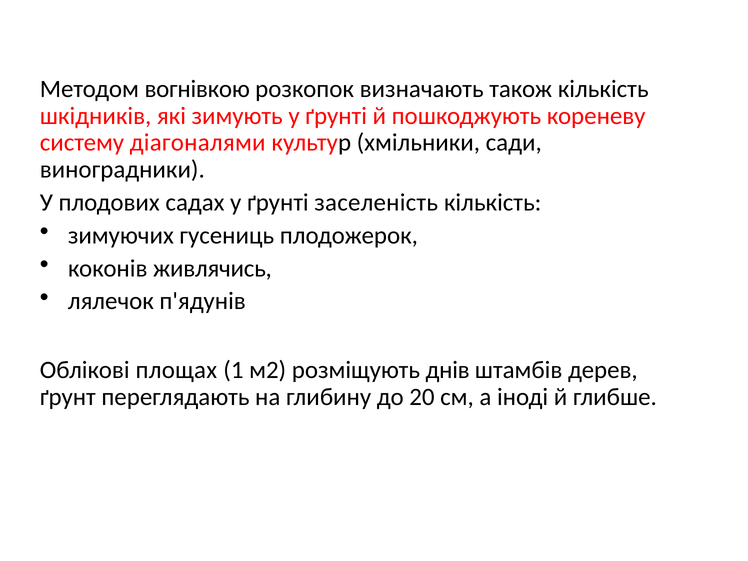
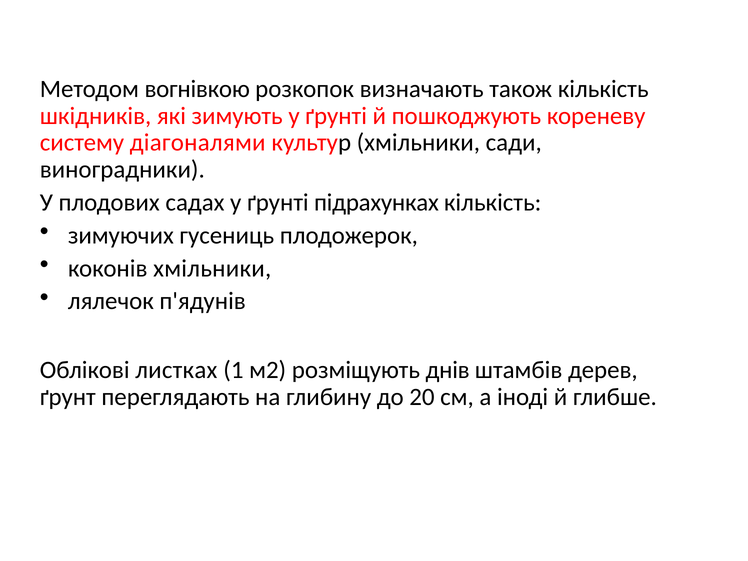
заселеність: заселеність -> підрахунках (376, 203)
коконів живлячись: живлячись -> хмільники (212, 268)
площах: площах -> листках (176, 370)
